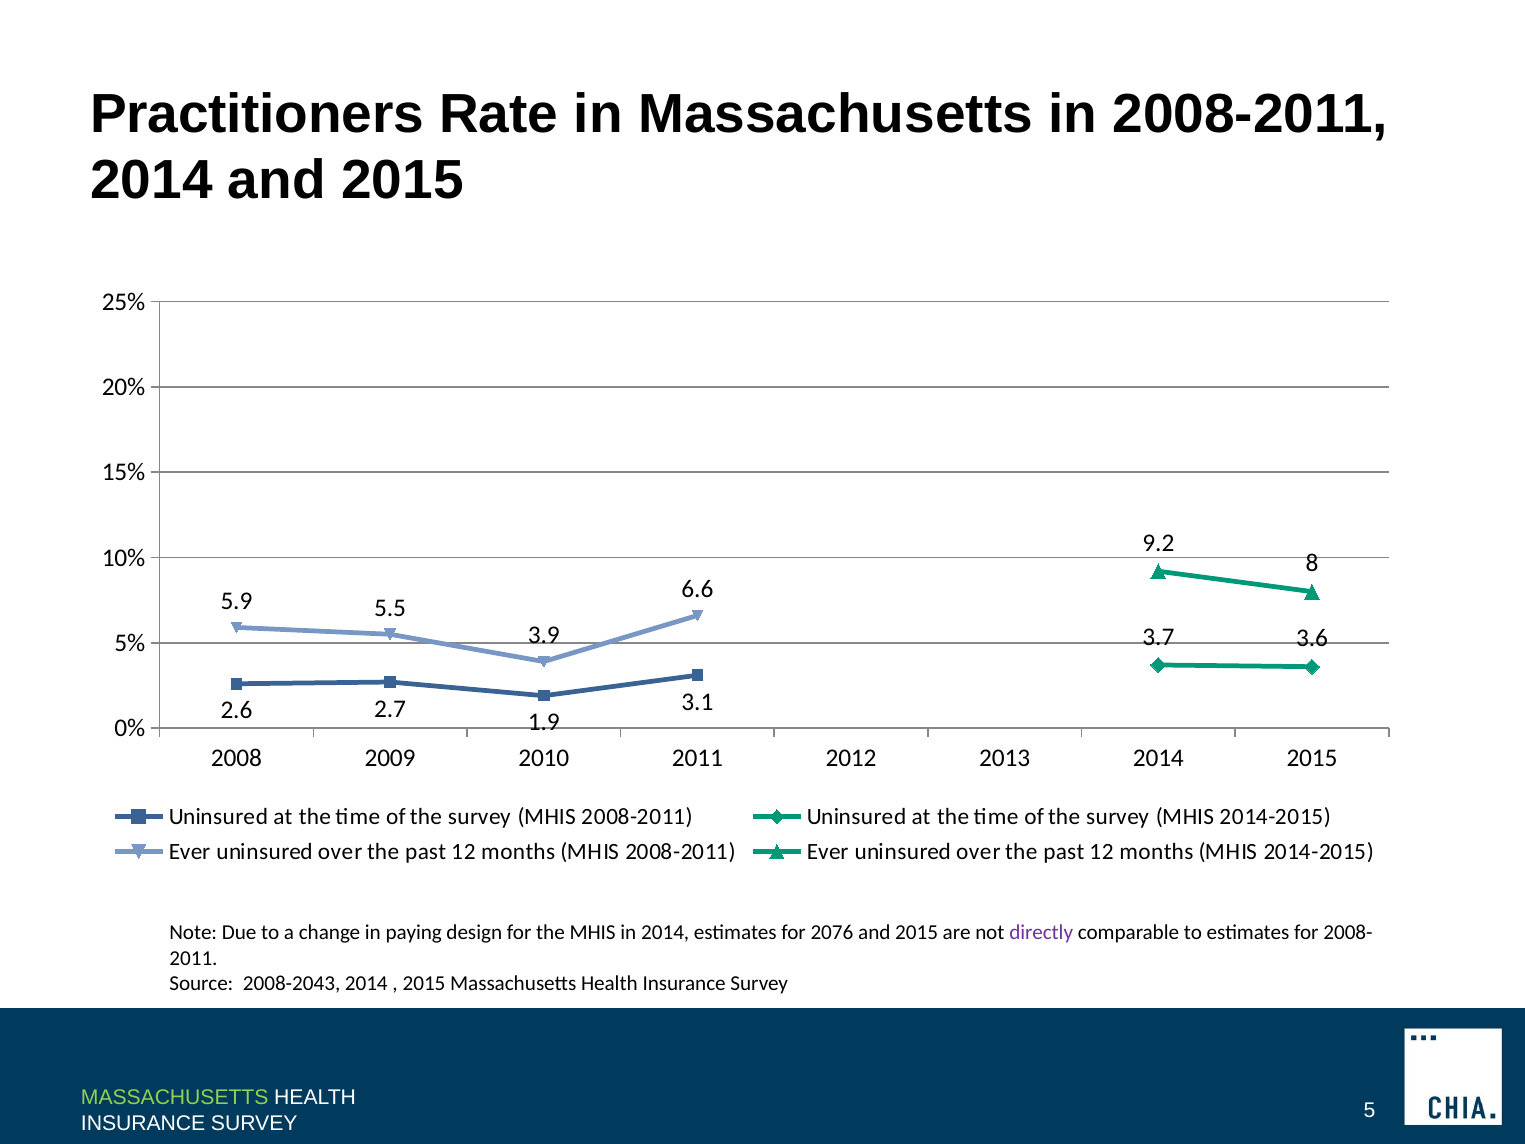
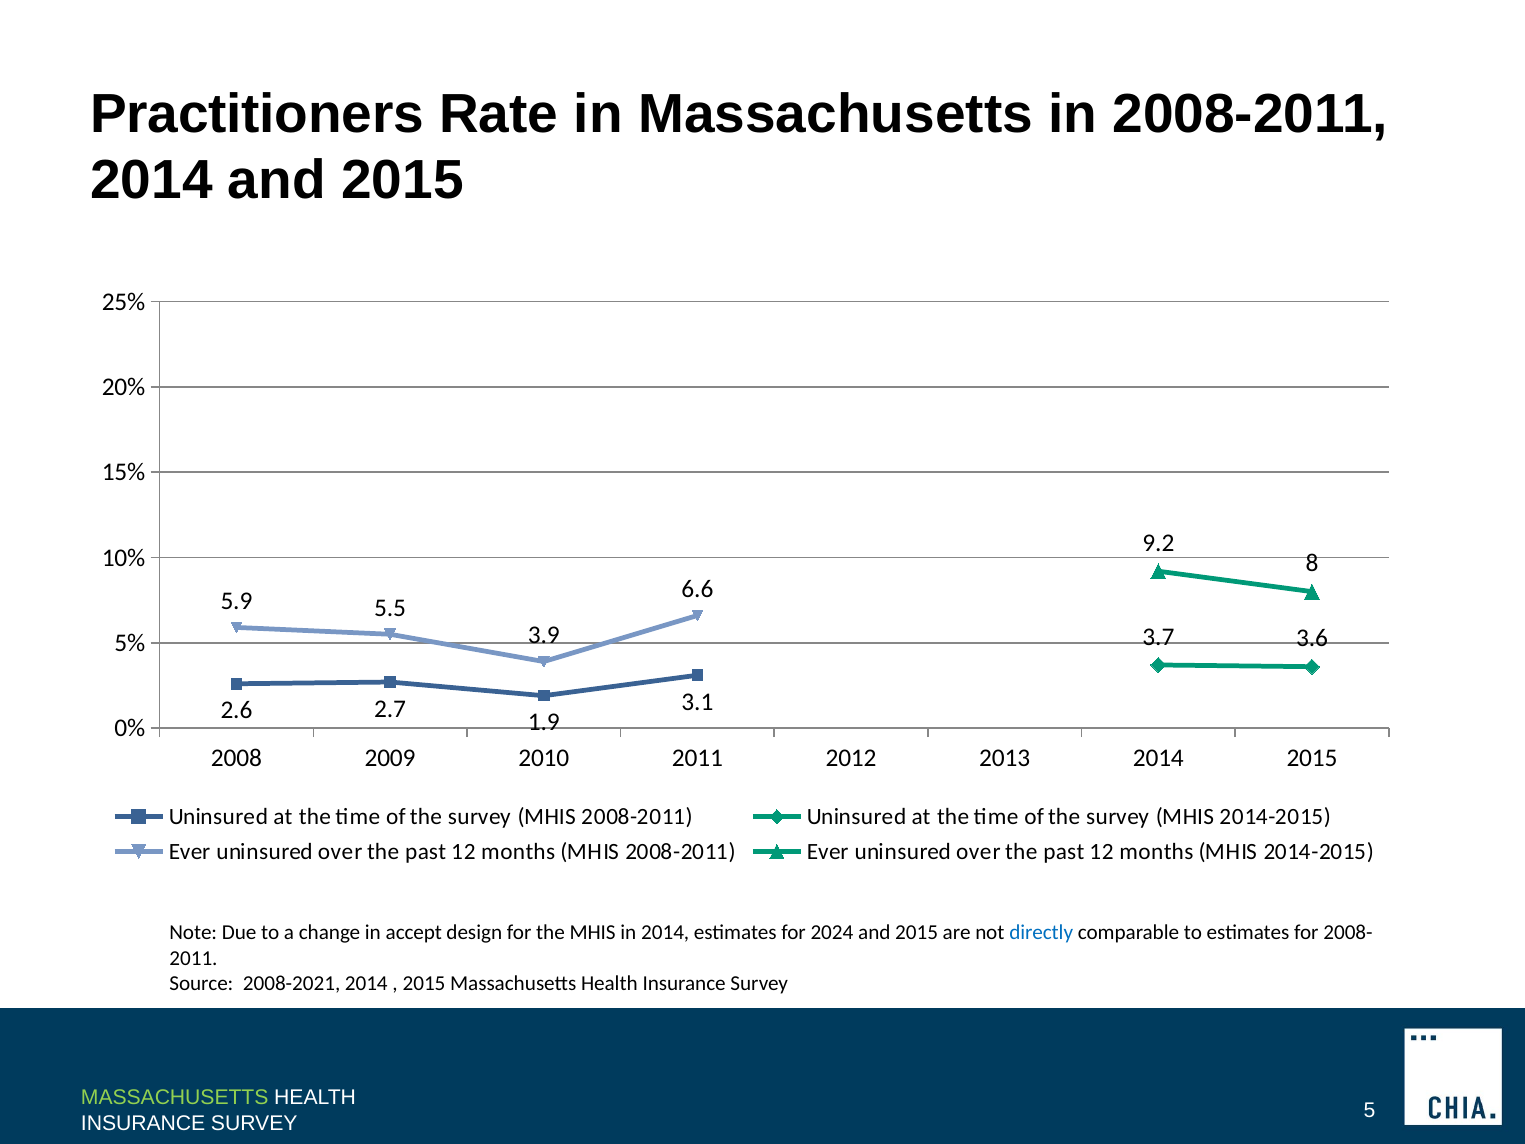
paying: paying -> accept (414, 933)
2076: 2076 -> 2024 (832, 933)
directly colour: purple -> blue (1041, 933)
2008-2043: 2008-2043 -> 2008-2021 (292, 983)
